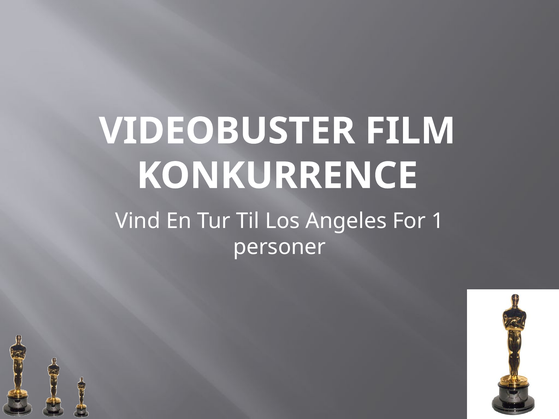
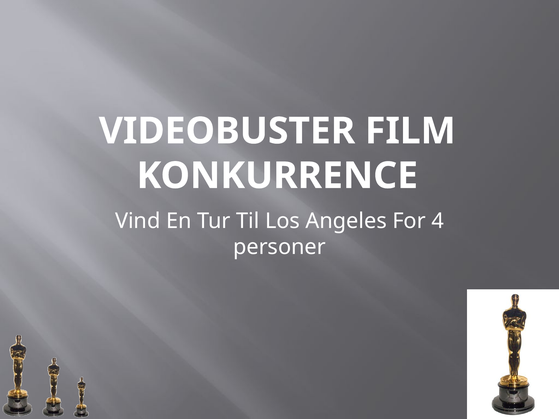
1: 1 -> 4 (438, 221)
